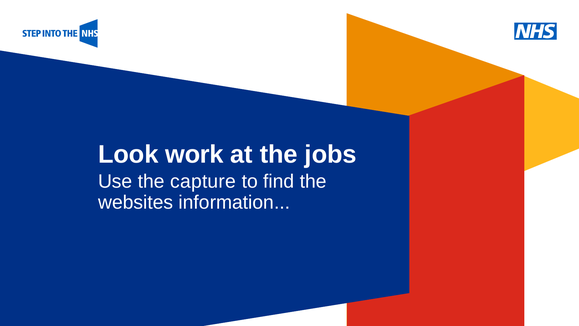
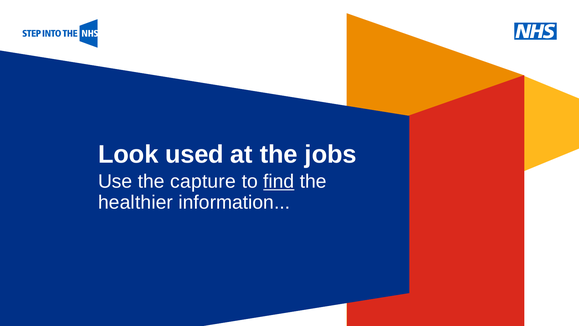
work: work -> used (194, 154)
find underline: none -> present (279, 181)
websites: websites -> healthier (136, 202)
